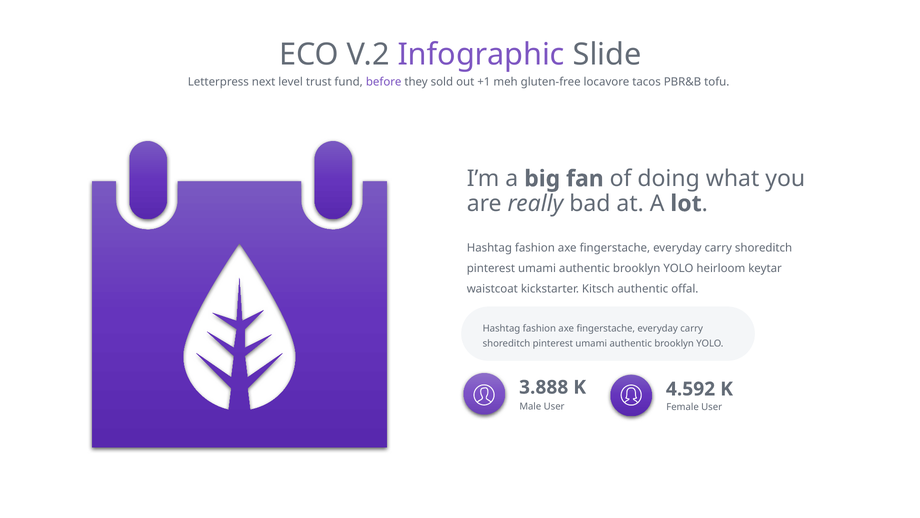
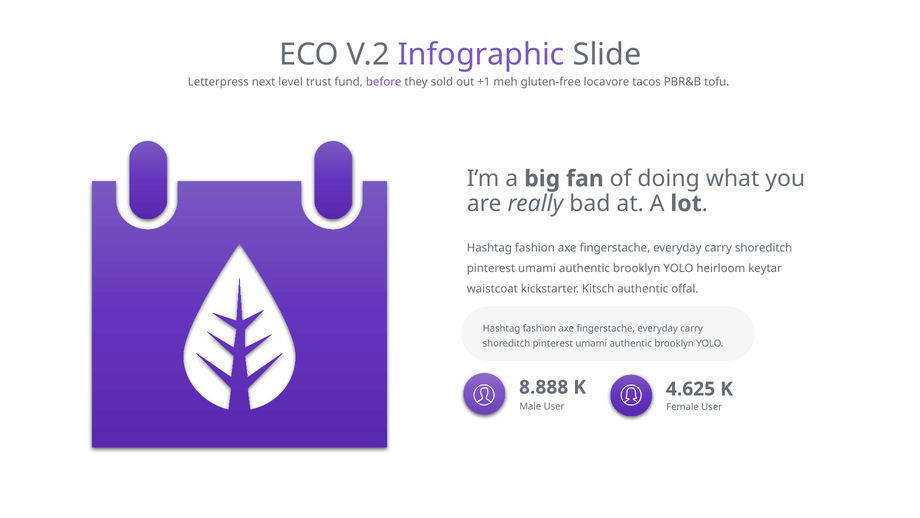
3.888: 3.888 -> 8.888 (544, 387)
4.592: 4.592 -> 4.625 (691, 389)
